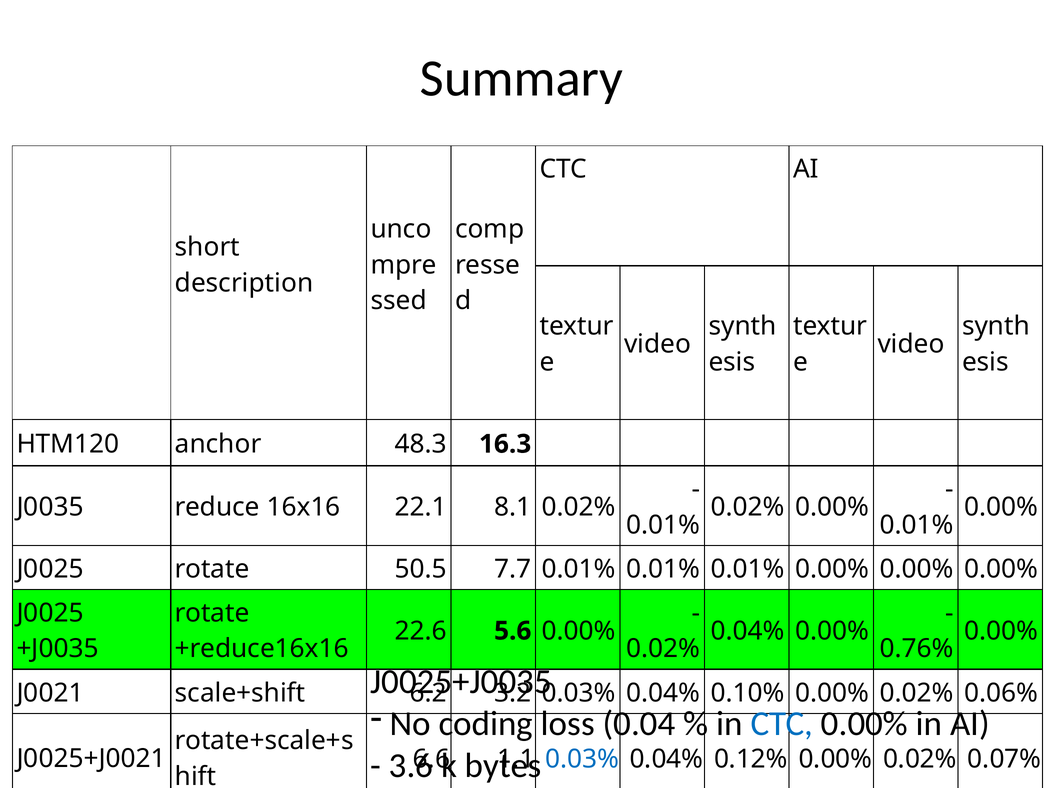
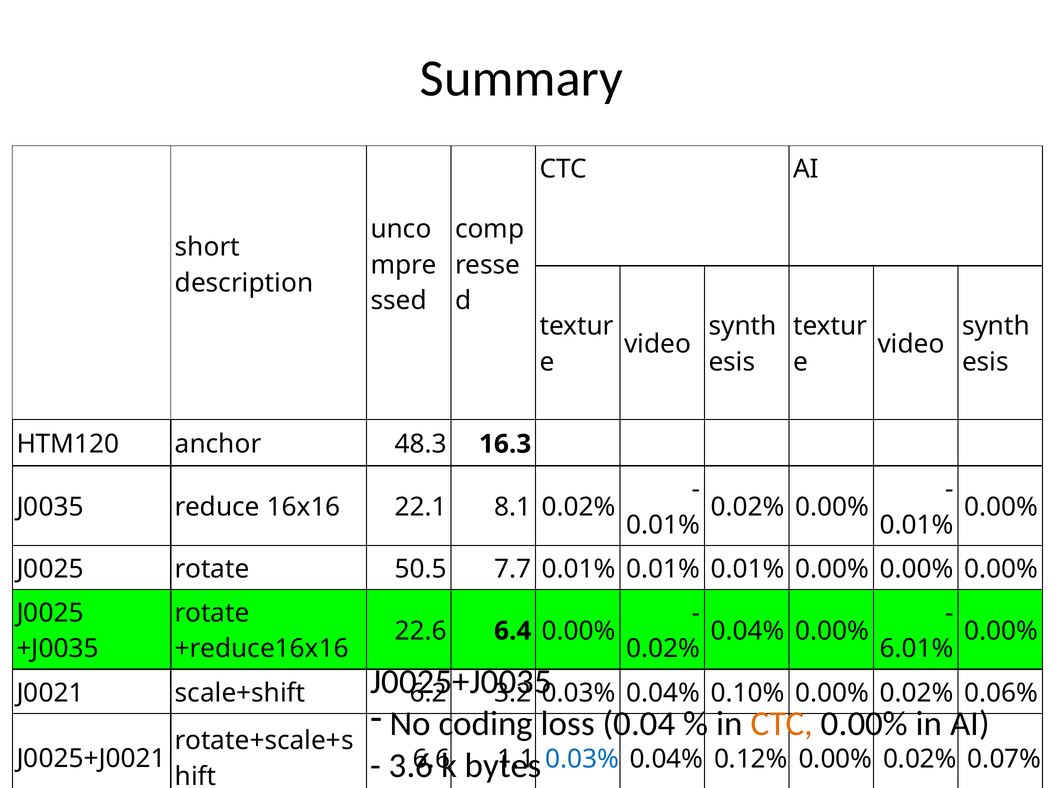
5.6: 5.6 -> 6.4 (513, 631)
0.76%: 0.76% -> 6.01% (917, 649)
CTC colour: blue -> orange (782, 724)
